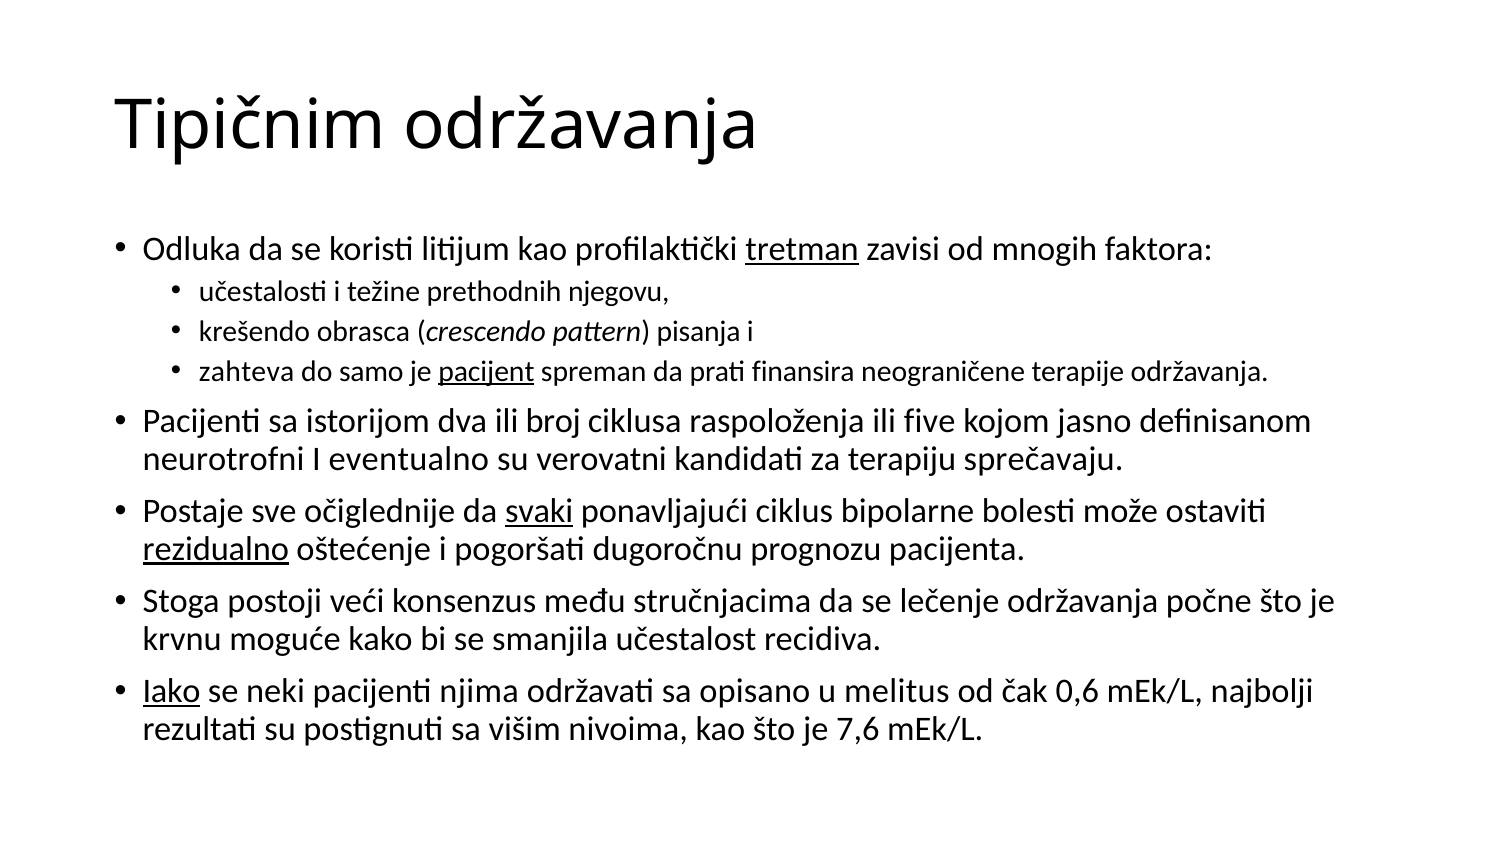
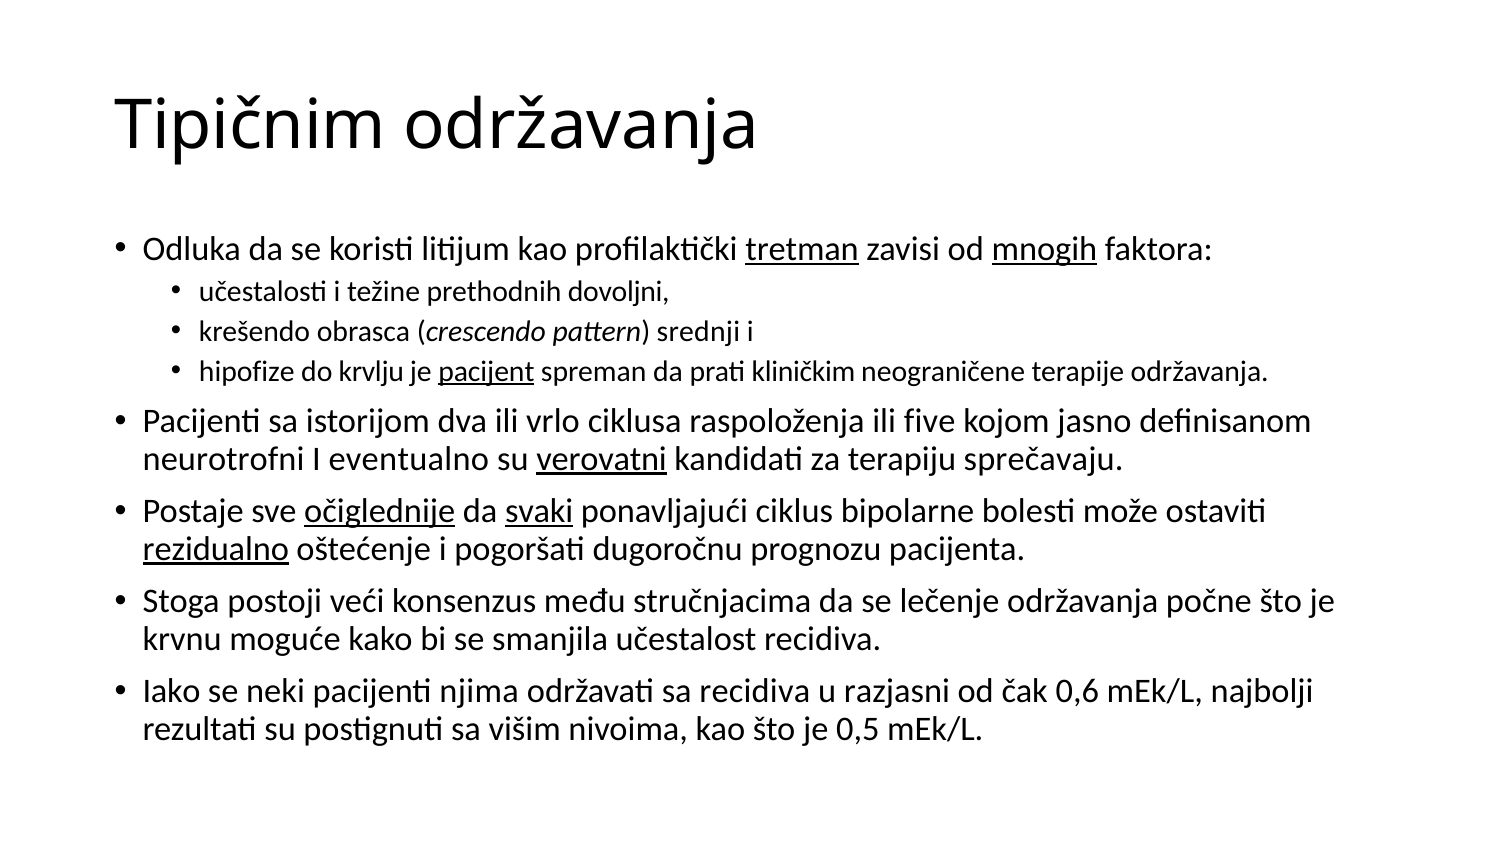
mnogih underline: none -> present (1044, 249)
njegovu: njegovu -> dovoljni (619, 291)
pisanja: pisanja -> srednji (698, 331)
zahteva: zahteva -> hipofize (247, 371)
samo: samo -> krvlju (371, 371)
finansira: finansira -> kliničkim (803, 371)
broj: broj -> vrlo (553, 421)
verovatni underline: none -> present (602, 459)
očiglednije underline: none -> present (380, 511)
Iako underline: present -> none (172, 691)
sa opisano: opisano -> recidiva (755, 691)
melitus: melitus -> razjasni (897, 691)
7,6: 7,6 -> 0,5 (858, 729)
